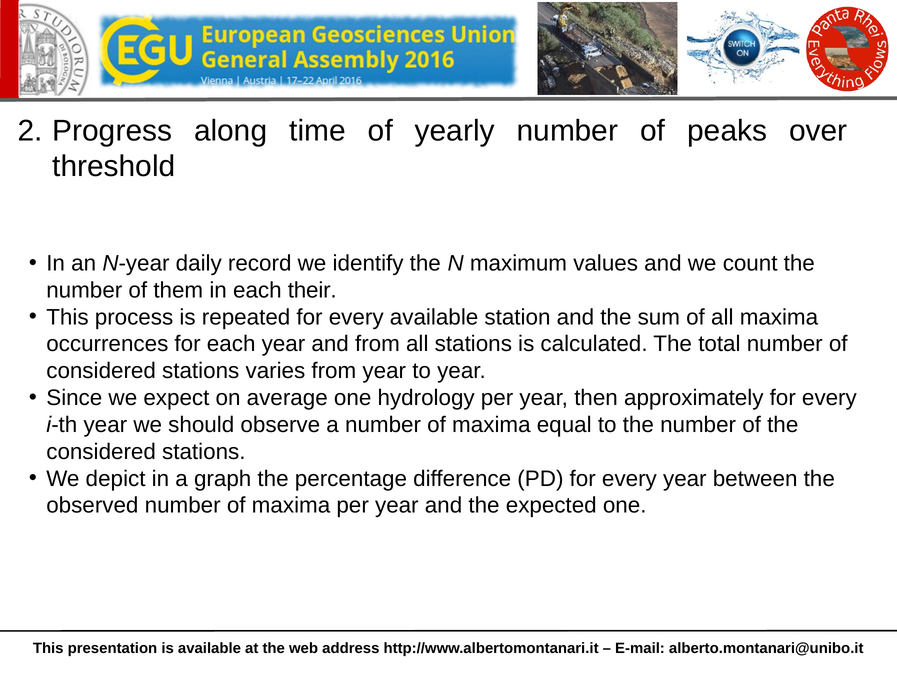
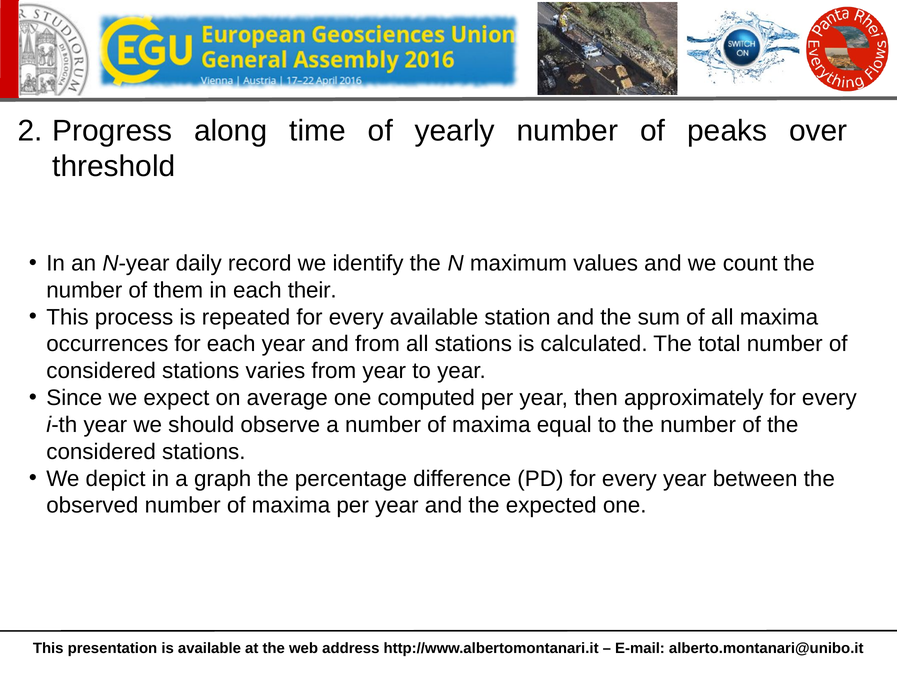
hydrology: hydrology -> computed (426, 398)
